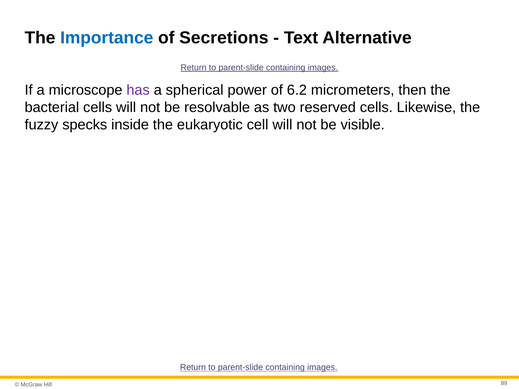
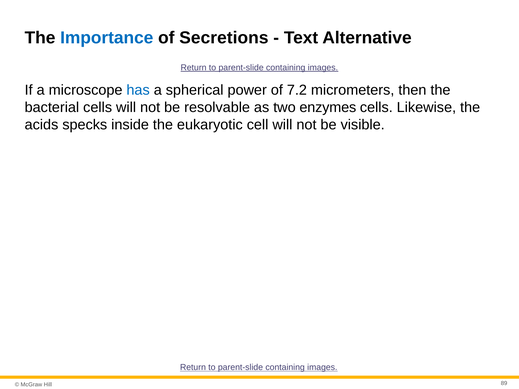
has colour: purple -> blue (138, 90)
6.2: 6.2 -> 7.2 (297, 90)
reserved: reserved -> enzymes (328, 107)
fuzzy: fuzzy -> acids (41, 125)
